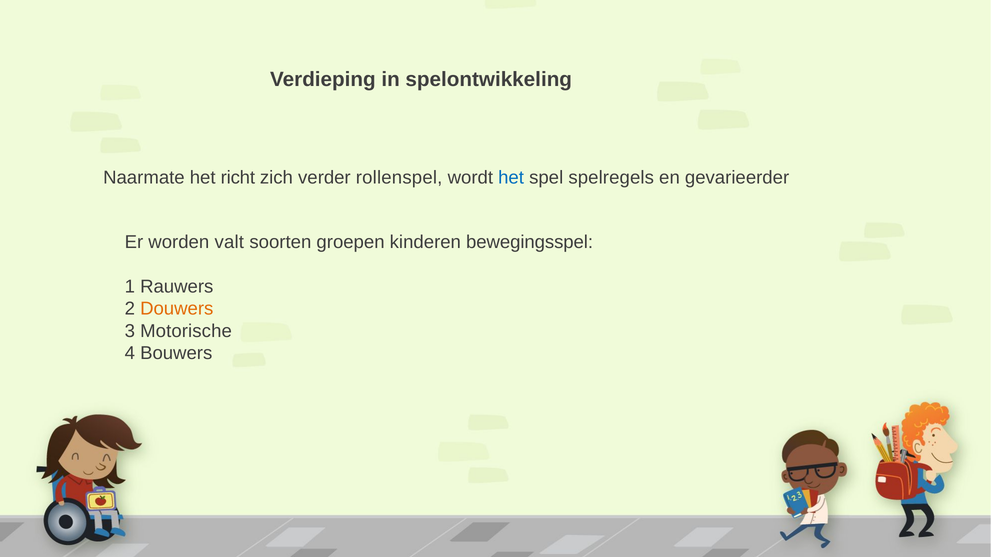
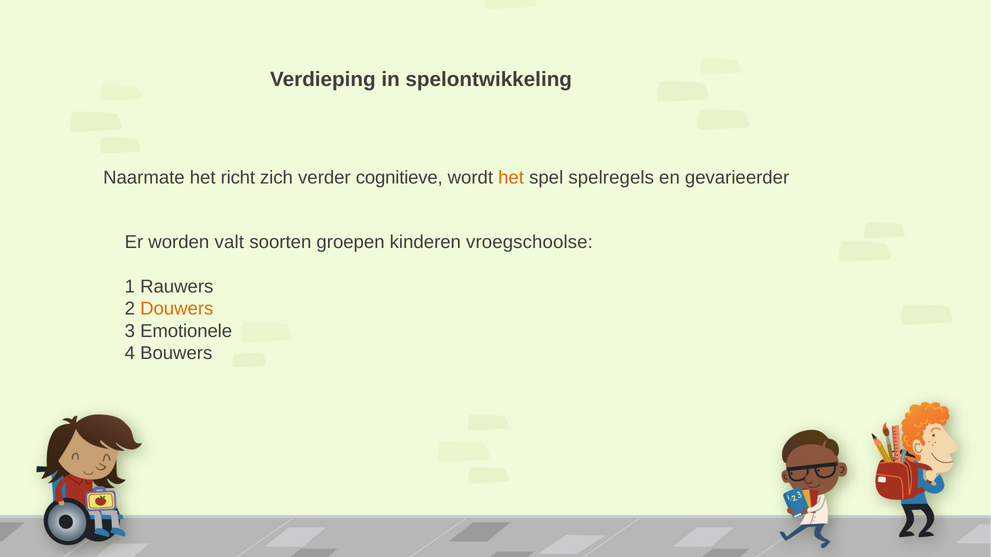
rollenspel: rollenspel -> cognitieve (399, 178)
het colour: blue -> orange (511, 178)
bewegingsspel: bewegingsspel -> vroegschoolse (529, 242)
Motorische: Motorische -> Emotionele (186, 331)
